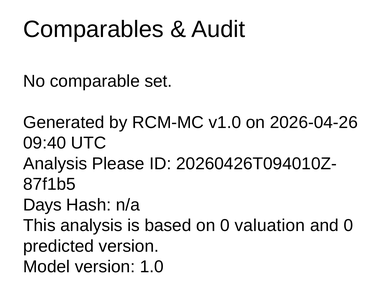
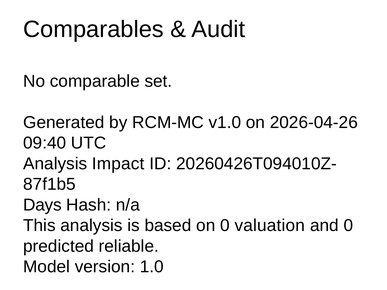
Please: Please -> Impact (118, 164)
predicted version: version -> reliable (129, 246)
